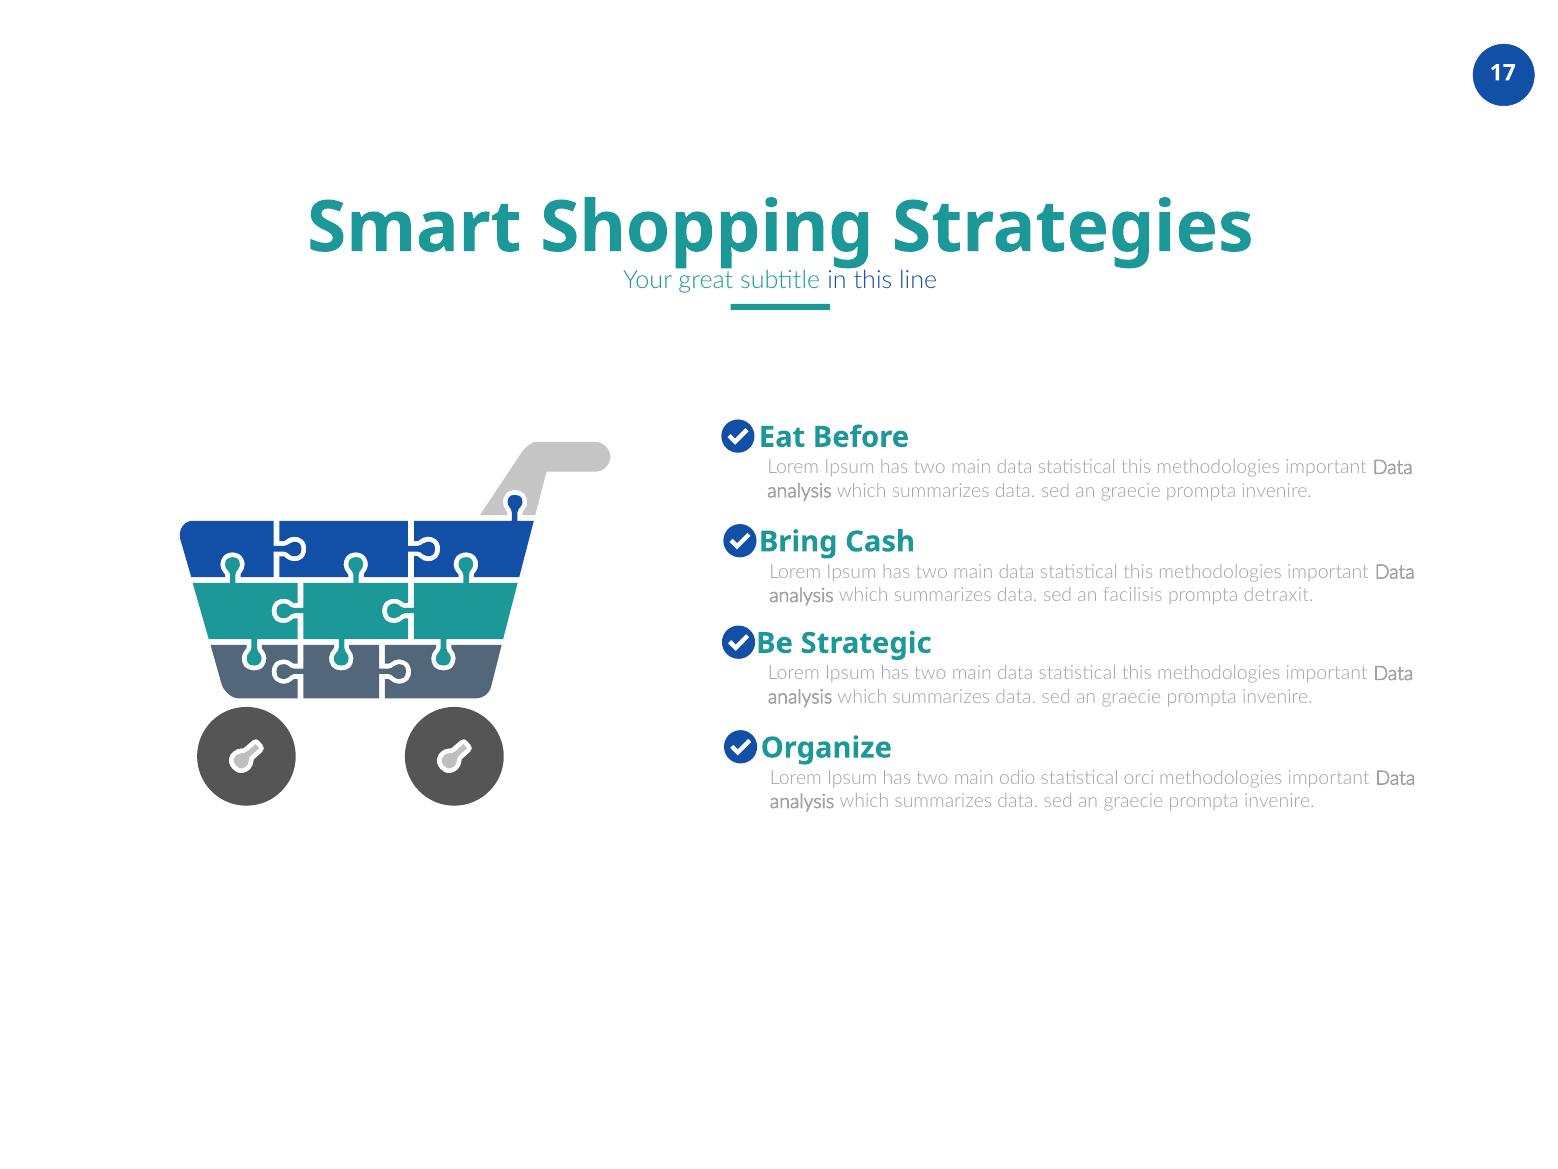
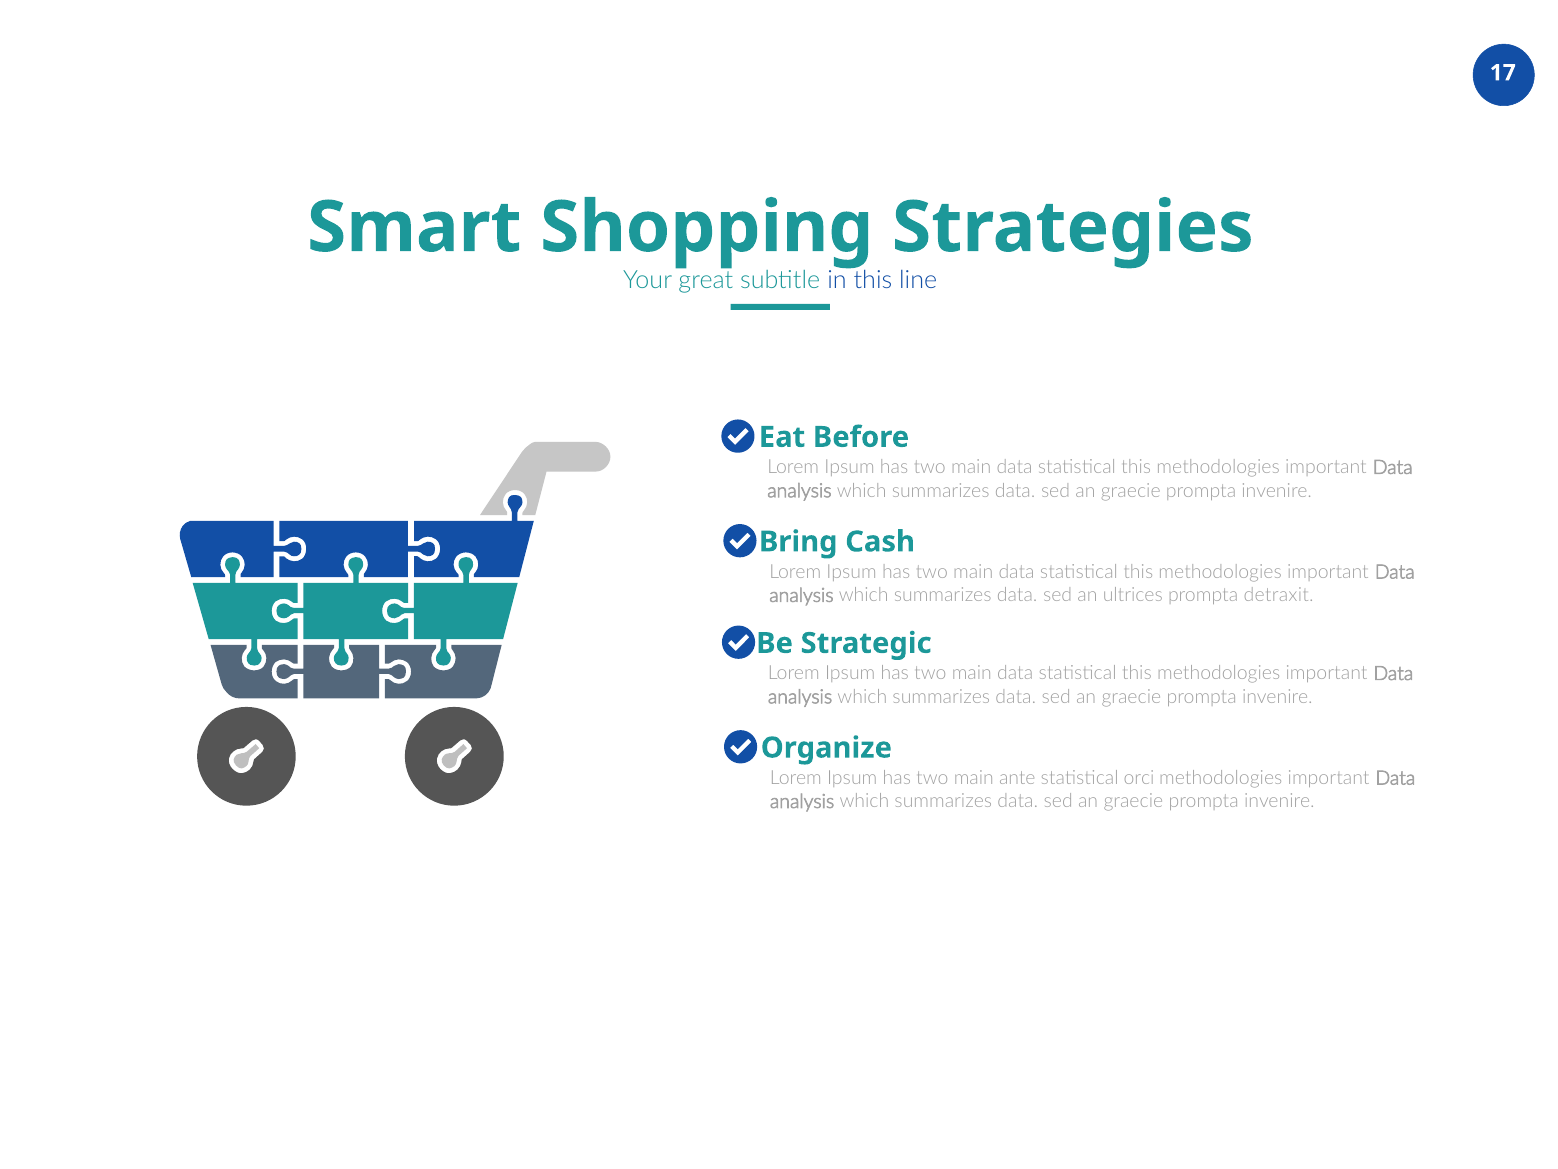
facilisis: facilisis -> ultrices (1133, 595)
odio: odio -> ante (1017, 778)
